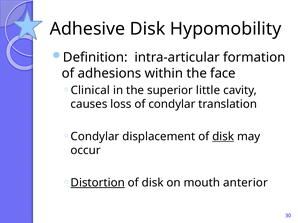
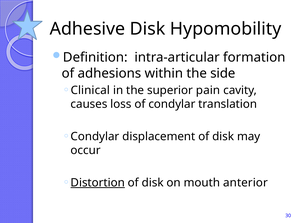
face: face -> side (223, 73)
little: little -> pain (208, 90)
disk underline: present -> none (223, 137)
